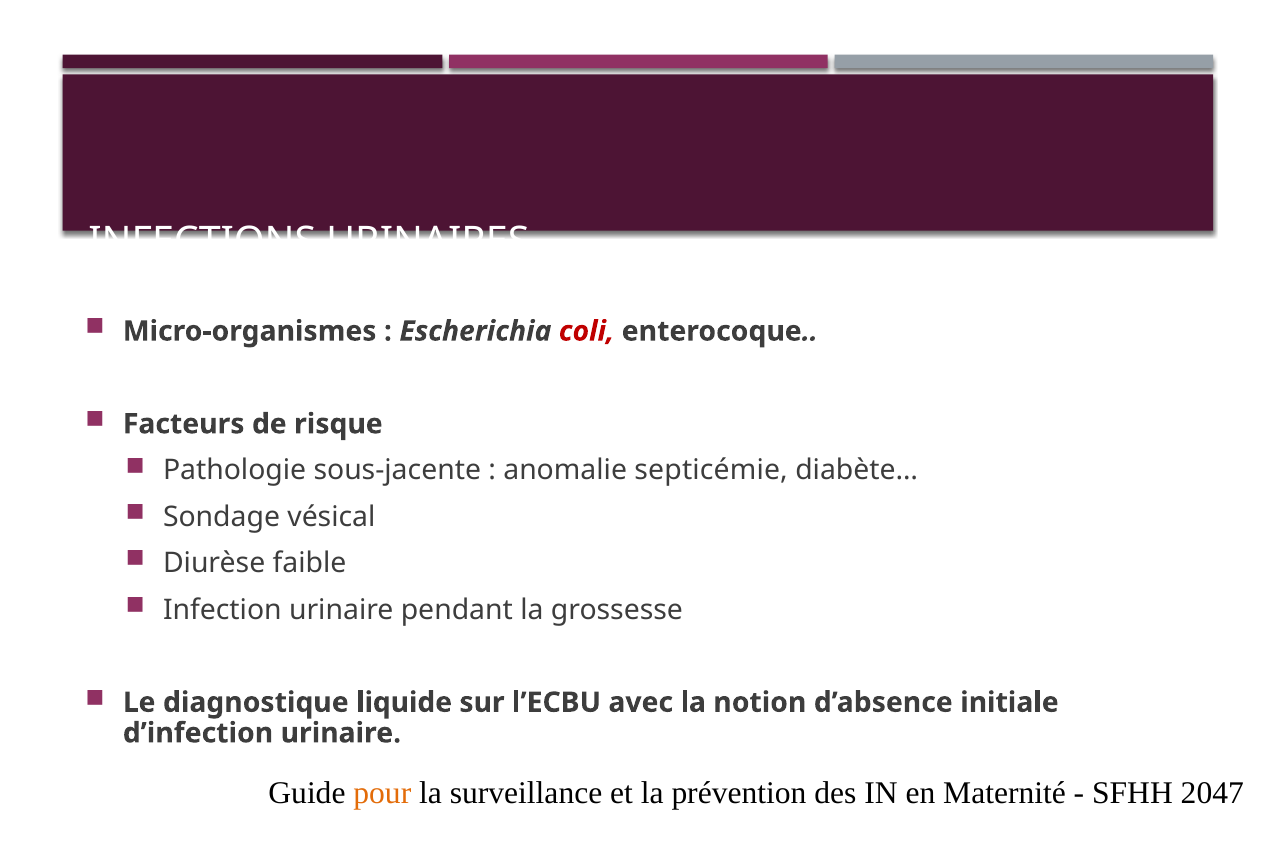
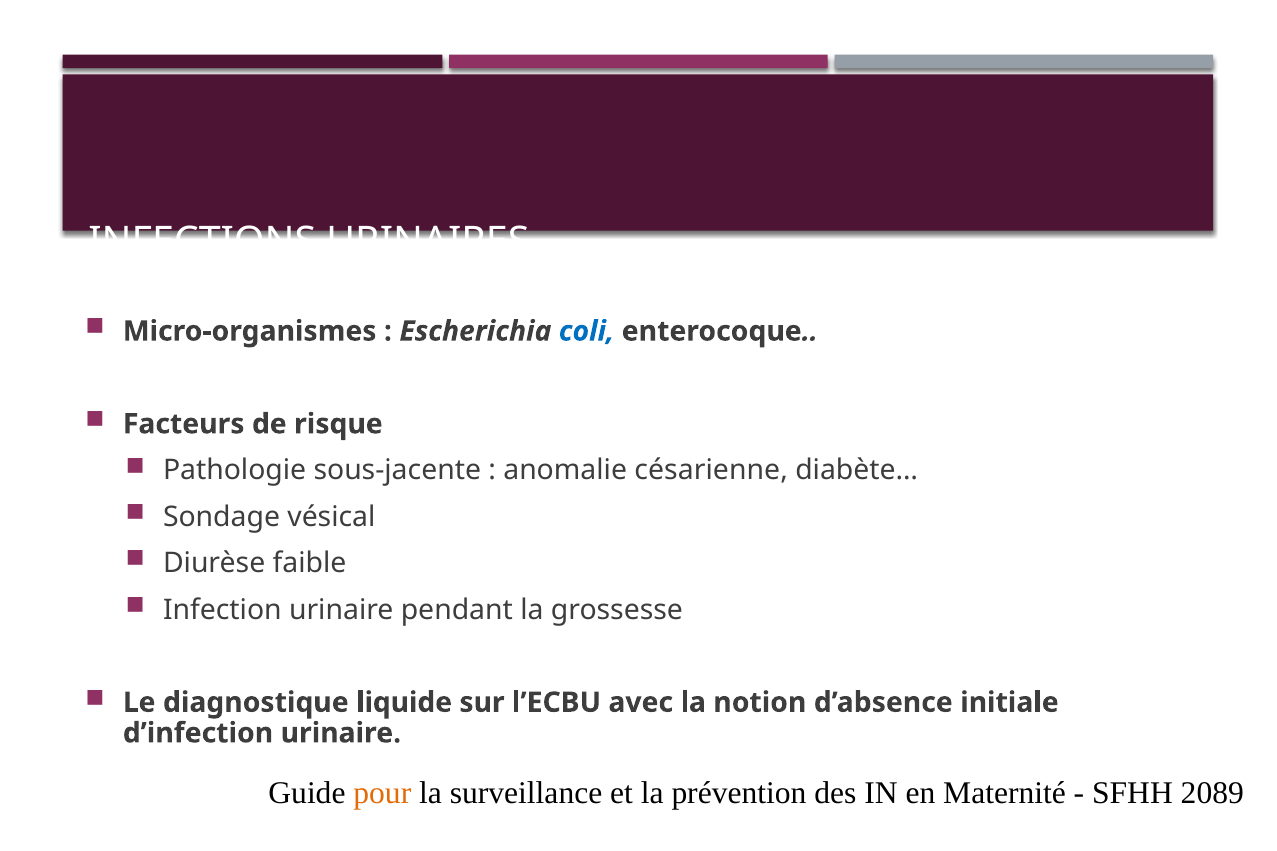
coli colour: red -> blue (586, 331)
septicémie: septicémie -> césarienne (711, 471)
2047: 2047 -> 2089 (1212, 793)
